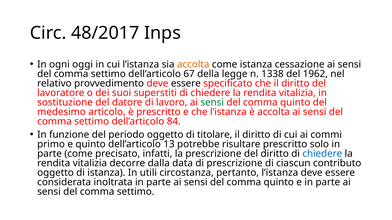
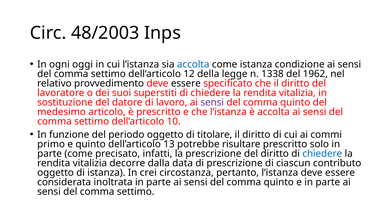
48/2017: 48/2017 -> 48/2003 (105, 33)
accolta colour: orange -> blue (193, 65)
cessazione: cessazione -> condizione (300, 65)
67: 67 -> 12 (189, 74)
sensi colour: green -> purple (212, 103)
84: 84 -> 10 (174, 122)
utili: utili -> crei (148, 173)
